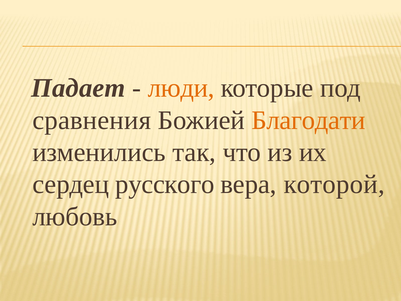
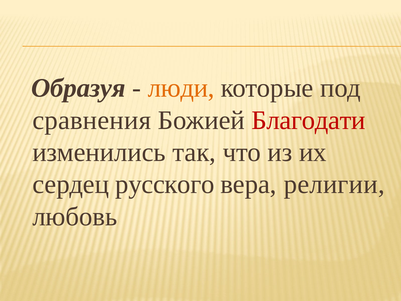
Падает: Падает -> Образуя (78, 88)
Благодати colour: orange -> red (309, 120)
которой: которой -> религии (334, 184)
